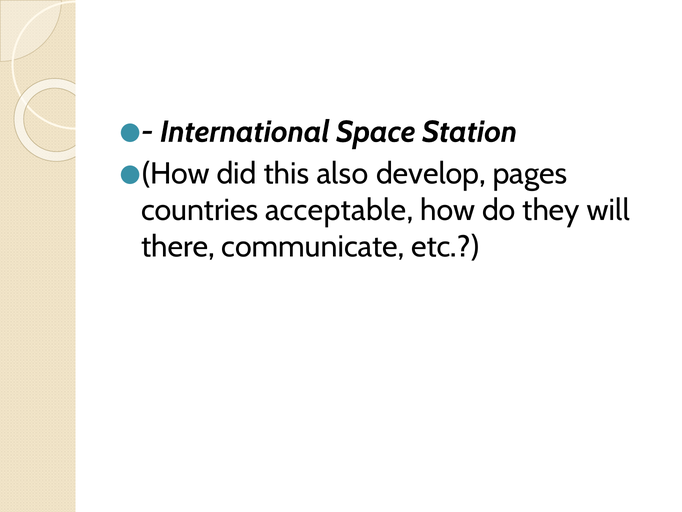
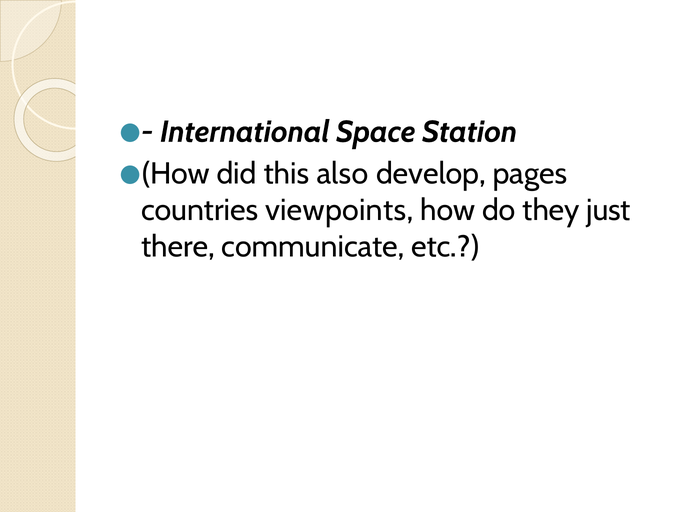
acceptable: acceptable -> viewpoints (339, 210)
will: will -> just (609, 210)
